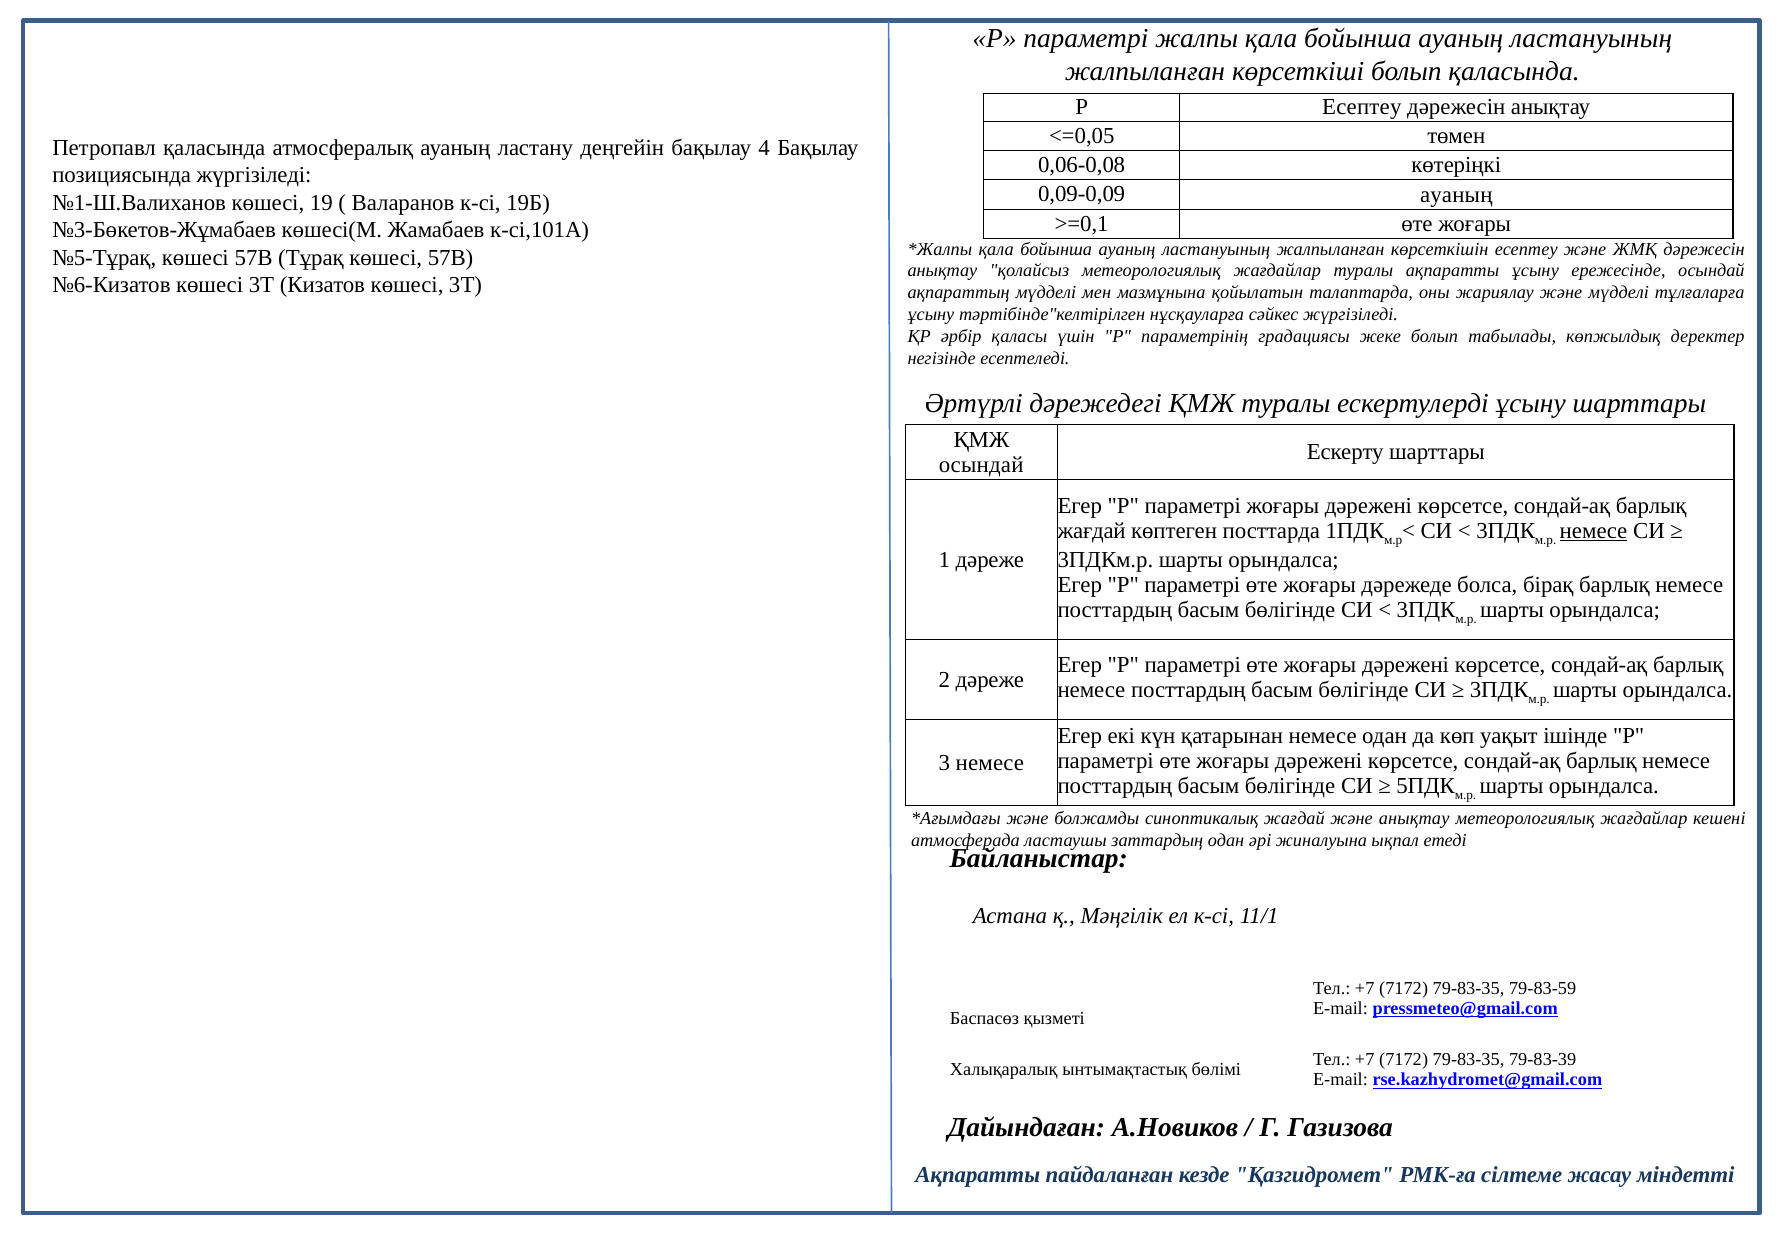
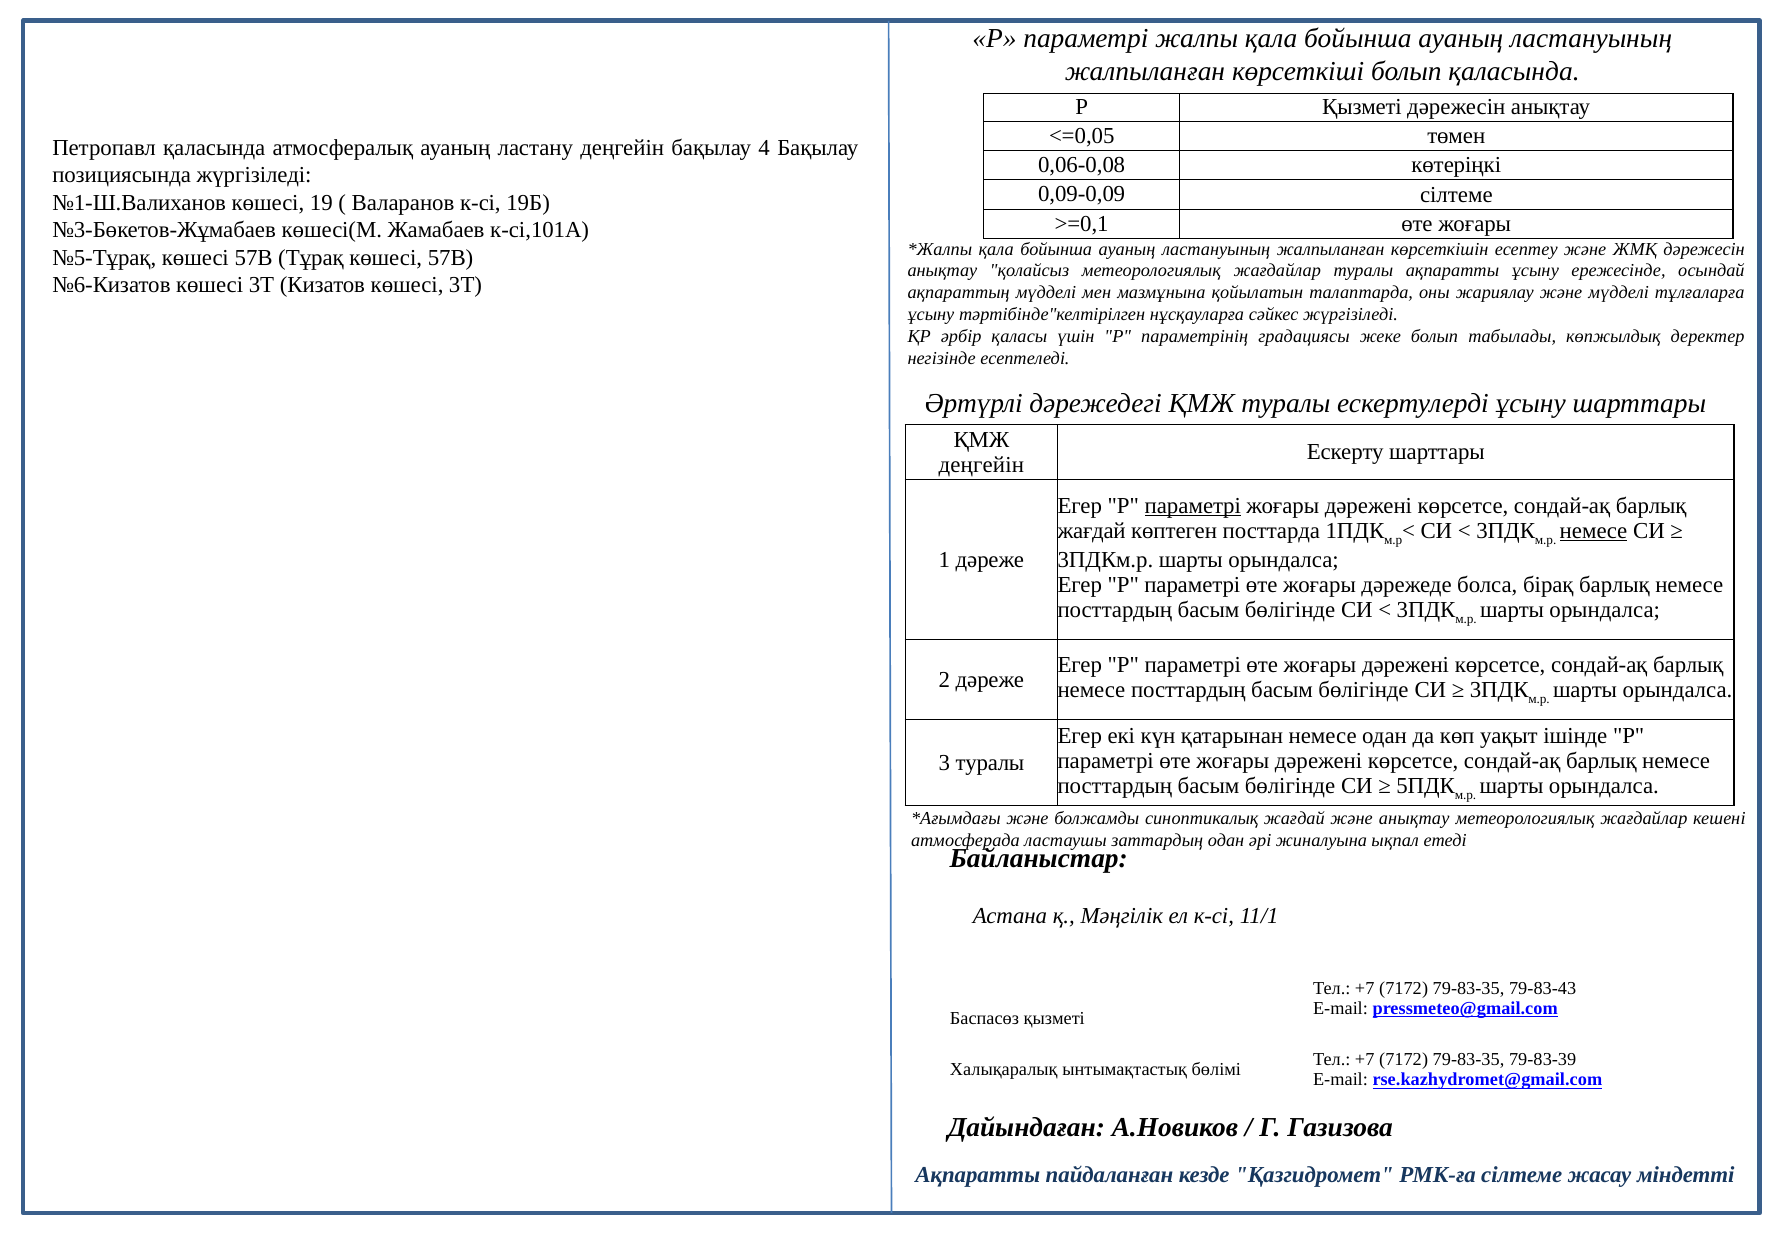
Р Есептеу: Есептеу -> Қызметі (1362, 107)
0,09-0,09 ауаның: ауаның -> сілтеме (1456, 195)
осындай: осындай -> деңгейін (981, 465)
параметрі underline: none -> present (1193, 506)
3 немесе: немесе -> туралы (990, 763)
79-83-59: 79-83-59 -> 79-83-43 (1543, 989)
